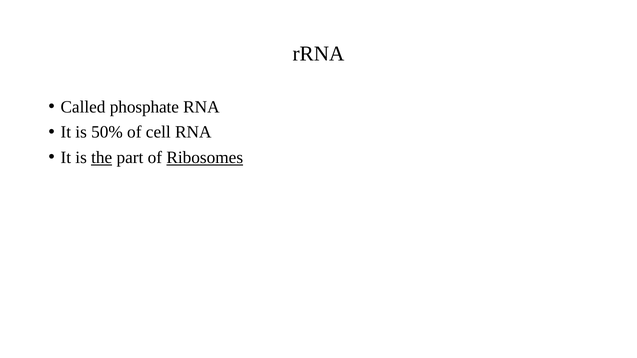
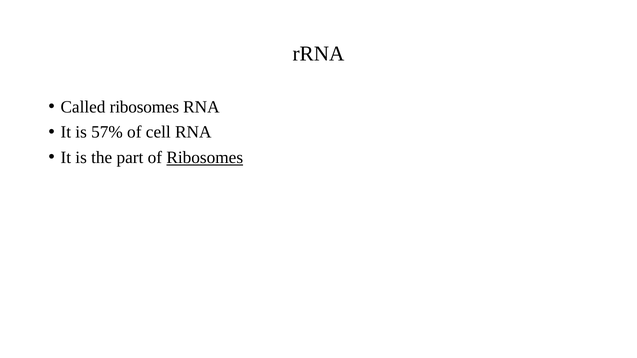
Called phosphate: phosphate -> ribosomes (144, 107)
50%: 50% -> 57% (107, 132)
the underline: present -> none (102, 157)
